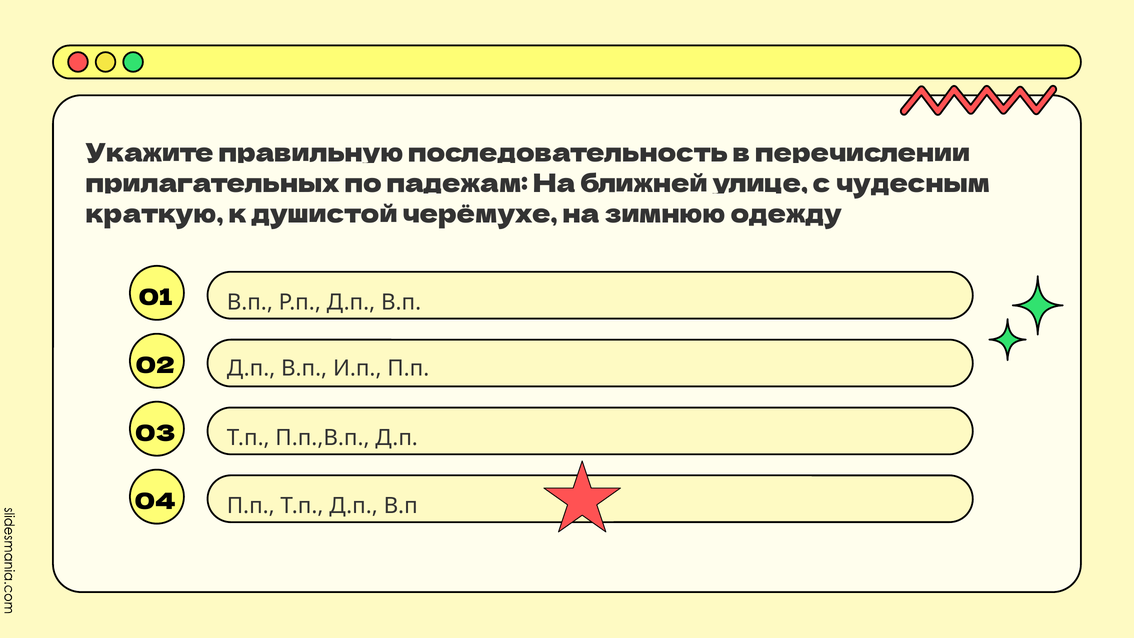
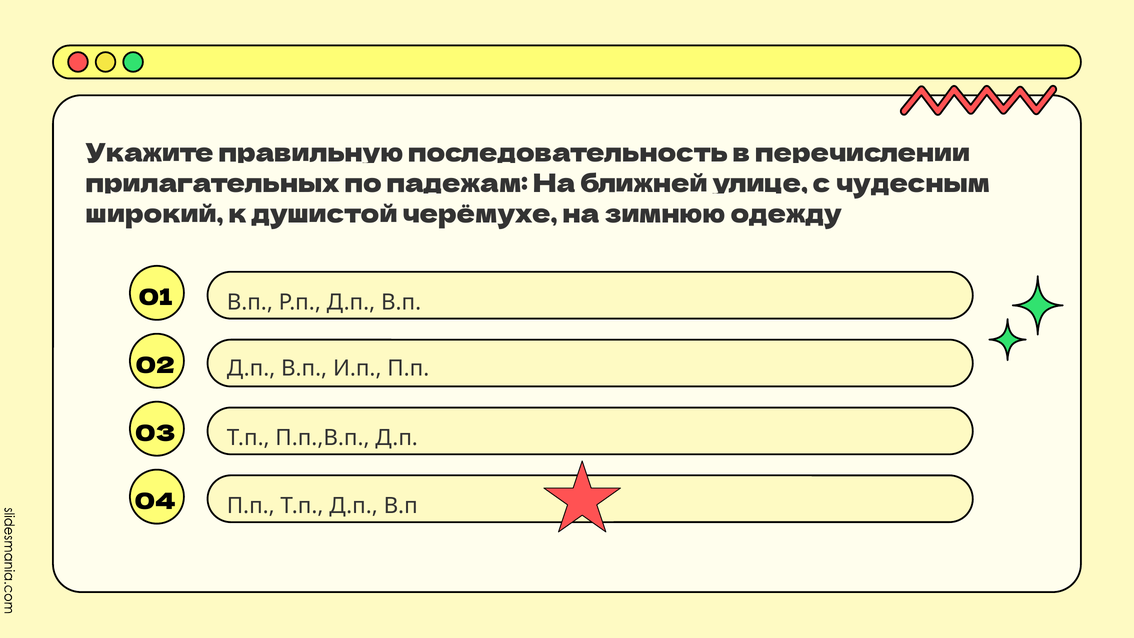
краткую: краткую -> широкий (155, 214)
